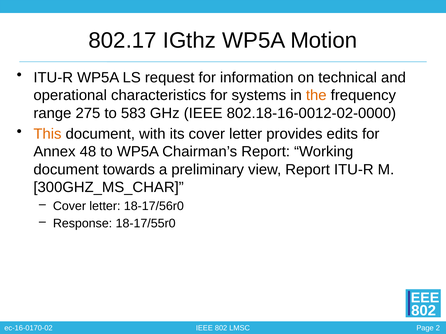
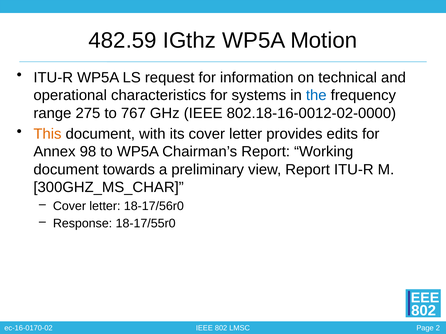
802.17: 802.17 -> 482.59 (123, 41)
the colour: orange -> blue (316, 95)
583: 583 -> 767 (133, 113)
48: 48 -> 98 (88, 152)
